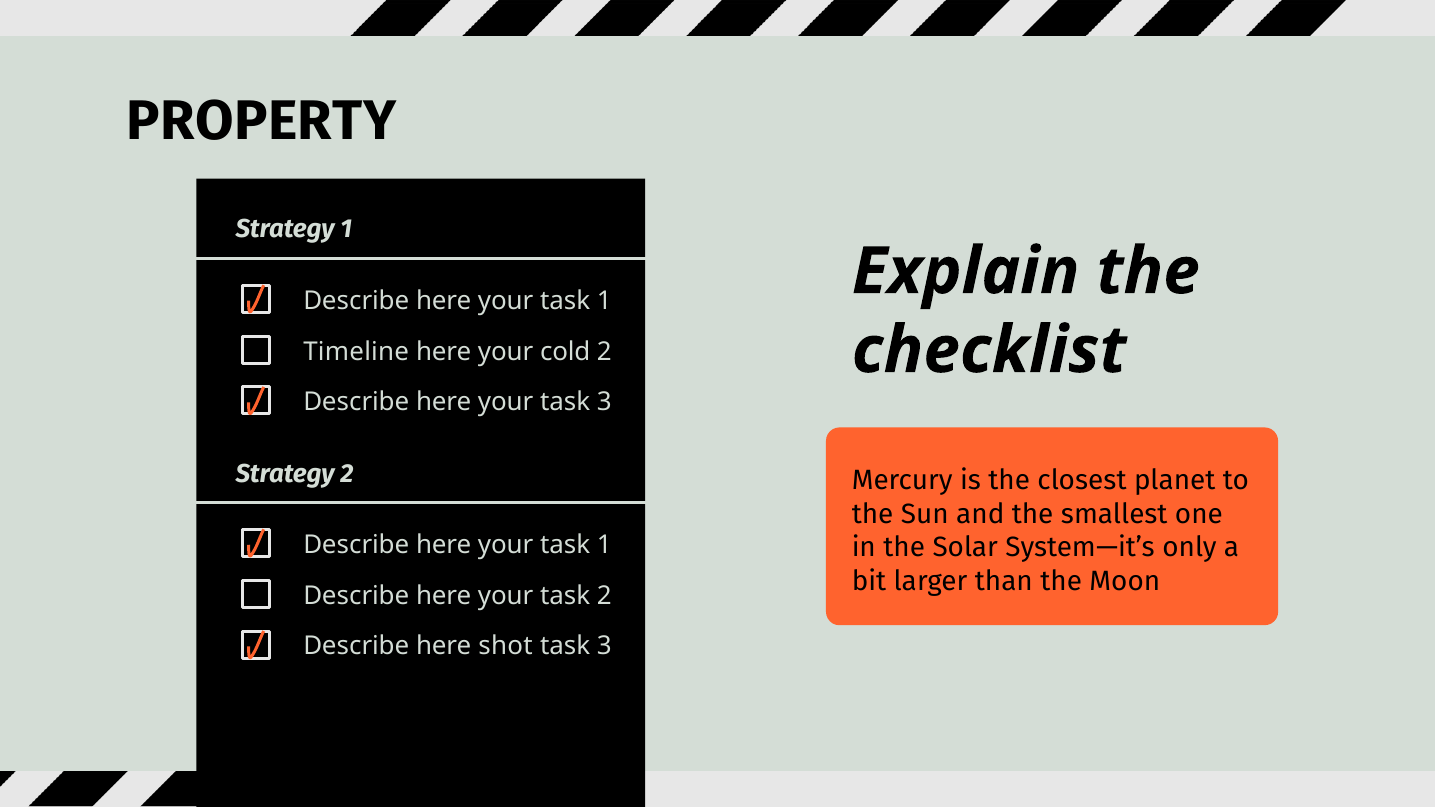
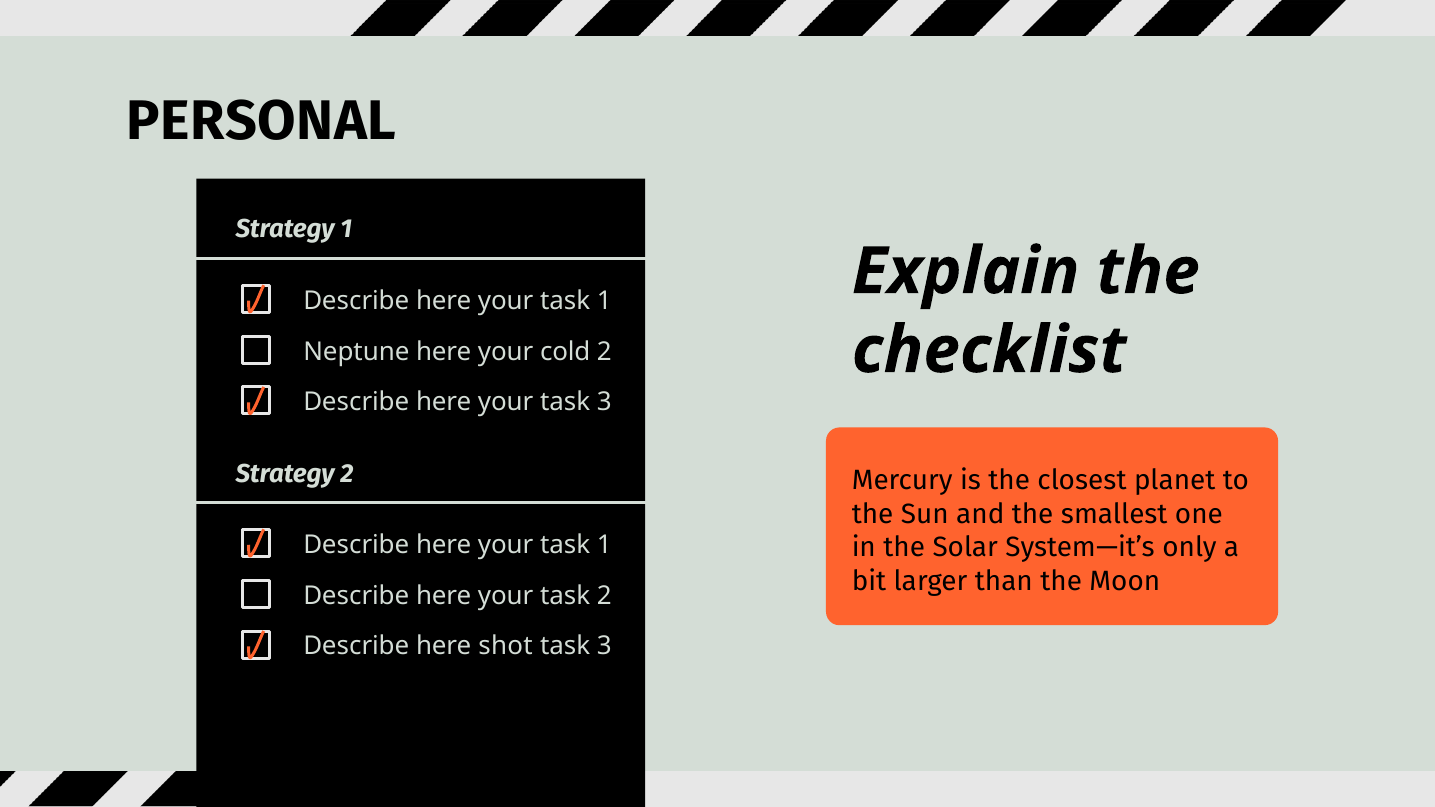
PROPERTY: PROPERTY -> PERSONAL (261, 122)
Timeline: Timeline -> Neptune (356, 352)
